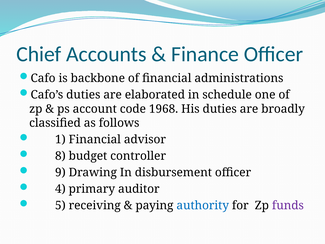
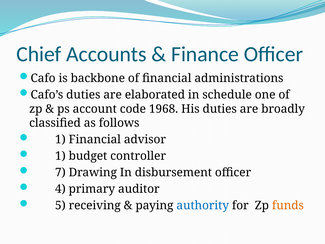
8: 8 -> 1 (60, 156)
9: 9 -> 7 (60, 172)
funds colour: purple -> orange (288, 205)
